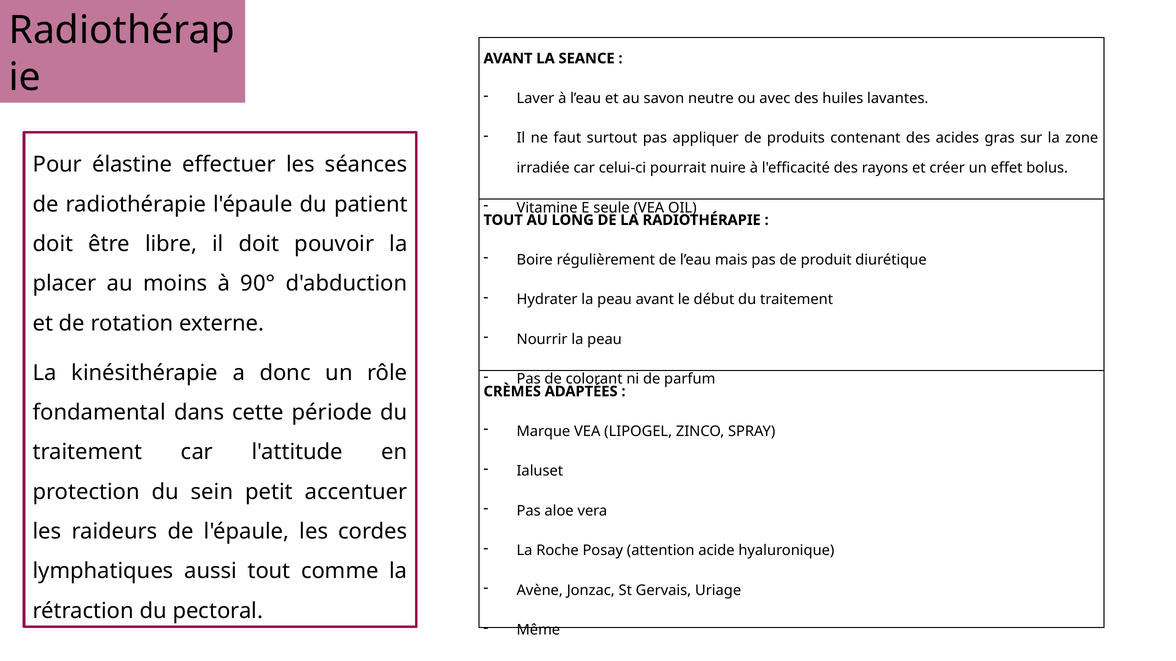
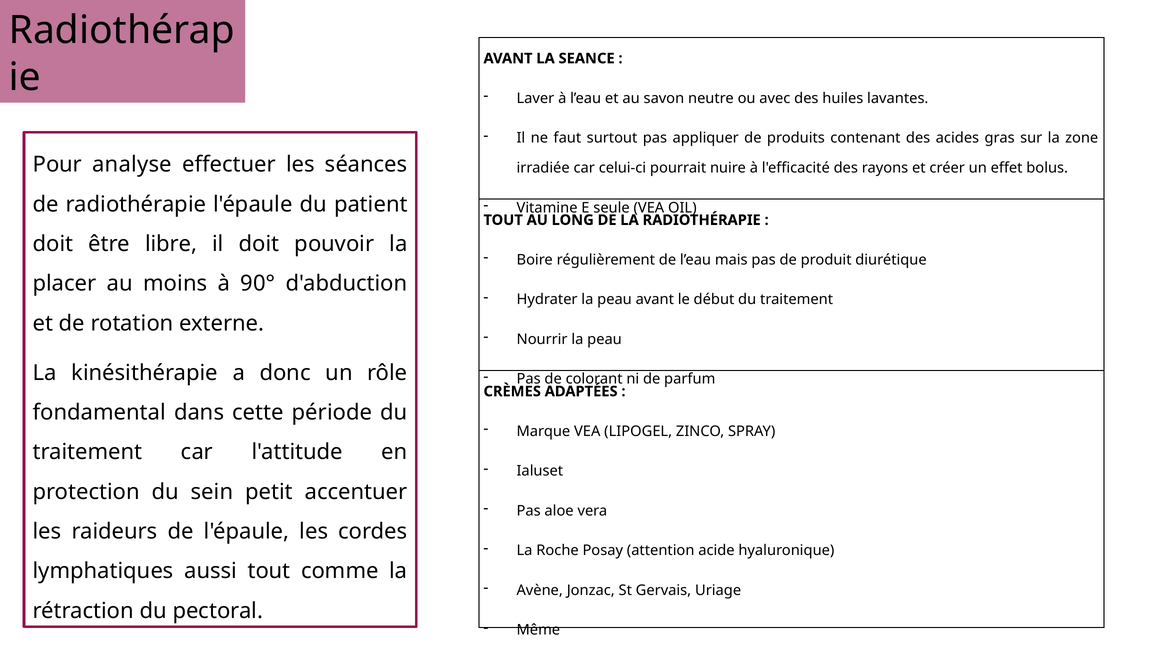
élastine: élastine -> analyse (132, 165)
